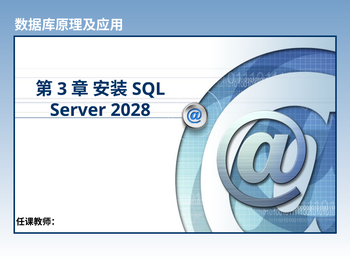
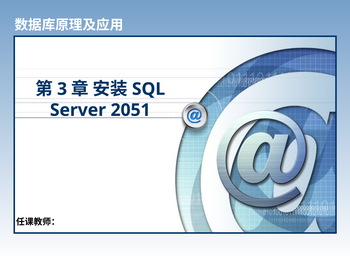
2028: 2028 -> 2051 (131, 110)
